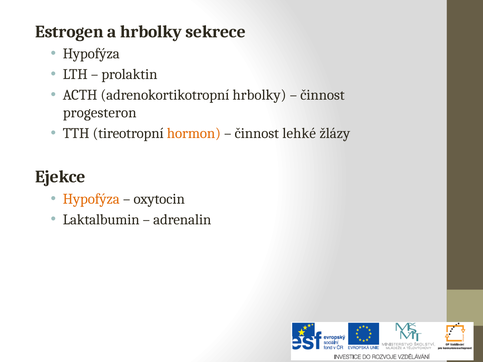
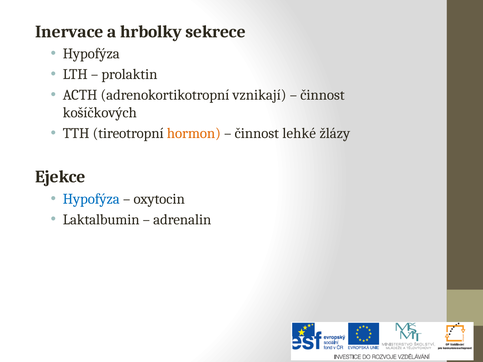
Estrogen: Estrogen -> Inervace (69, 32)
adrenokortikotropní hrbolky: hrbolky -> vznikají (259, 95)
progesteron: progesteron -> košíčkových (100, 113)
Hypofýza colour: orange -> blue (91, 199)
